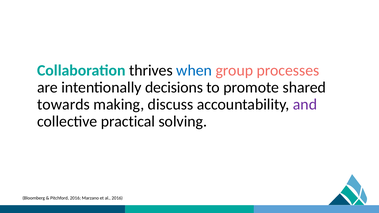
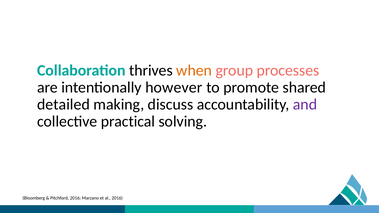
when colour: blue -> orange (194, 70)
decisions: decisions -> however (174, 87)
towards: towards -> detailed (63, 104)
